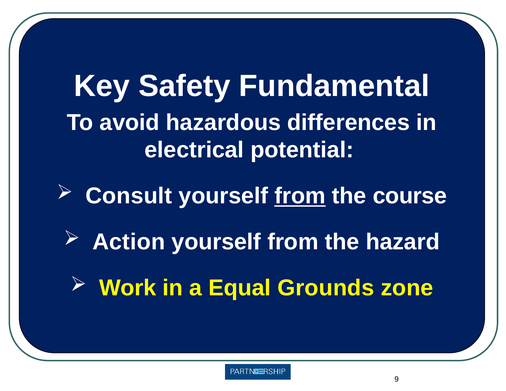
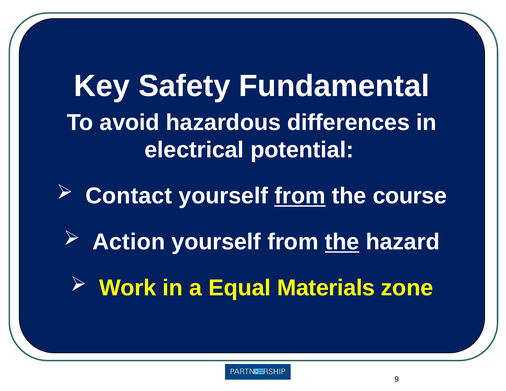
Consult: Consult -> Contact (129, 196)
the underline: none -> present (342, 242)
Grounds: Grounds -> Materials (326, 288)
